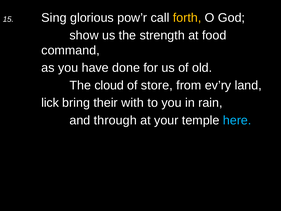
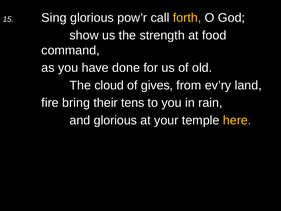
store: store -> gives (157, 85)
lick: lick -> fire (50, 103)
with: with -> tens (133, 103)
and through: through -> glorious (115, 120)
here colour: light blue -> yellow (237, 120)
